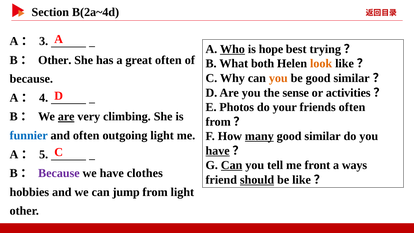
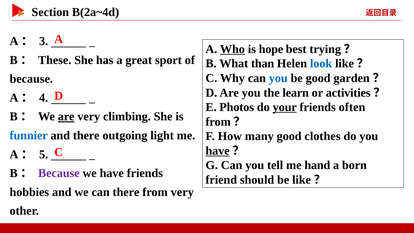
Other: Other -> These (55, 60)
great often: often -> sport (168, 60)
both: both -> than (263, 64)
look colour: orange -> blue (321, 64)
you colour: orange -> blue (278, 78)
be good similar: similar -> garden (352, 78)
sense: sense -> learn (296, 93)
your underline: none -> present (285, 107)
and often: often -> there (86, 135)
many underline: present -> none (259, 136)
similar: similar -> clothes (323, 136)
Can underline: present -> none (232, 165)
front: front -> hand (317, 165)
ways: ways -> born (354, 165)
have clothes: clothes -> friends (145, 173)
should underline: present -> none (257, 180)
can jump: jump -> there (126, 192)
from light: light -> very (182, 192)
